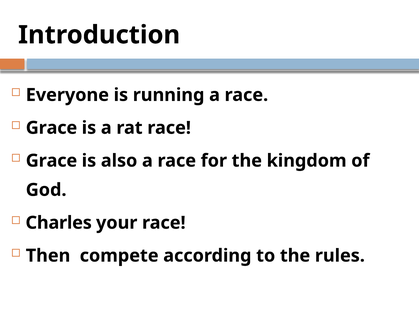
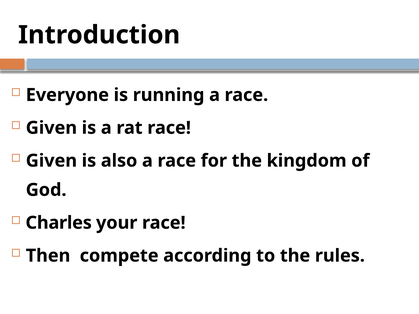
Grace: Grace -> Given (51, 128)
Grace: Grace -> Given (51, 161)
